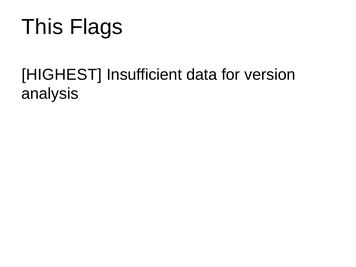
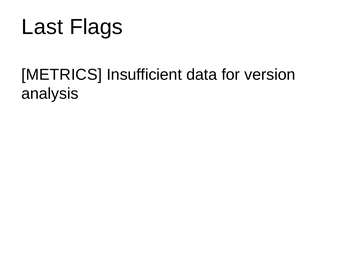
This: This -> Last (42, 27)
HIGHEST: HIGHEST -> METRICS (62, 75)
